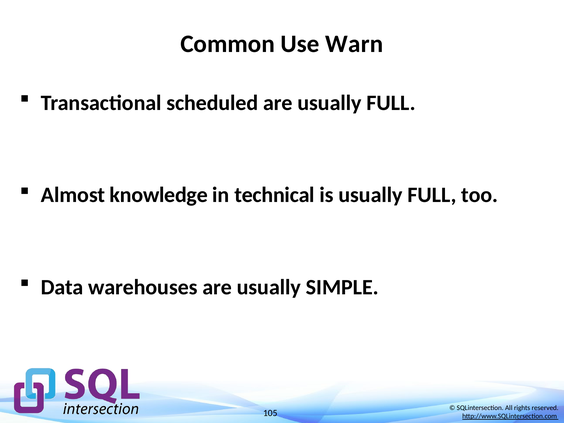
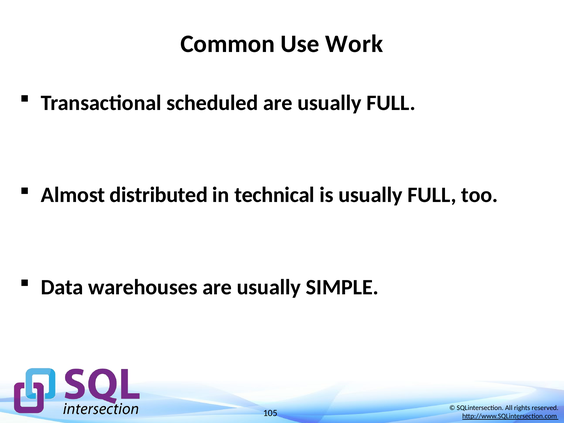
Warn: Warn -> Work (354, 44)
knowledge: knowledge -> distributed (159, 195)
